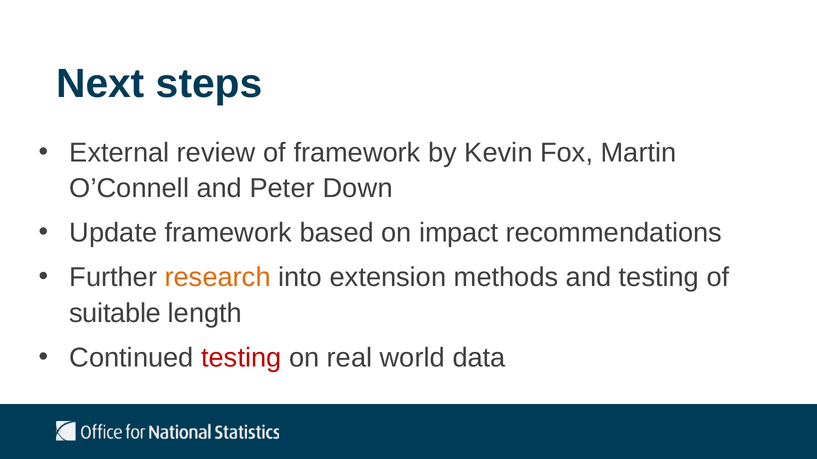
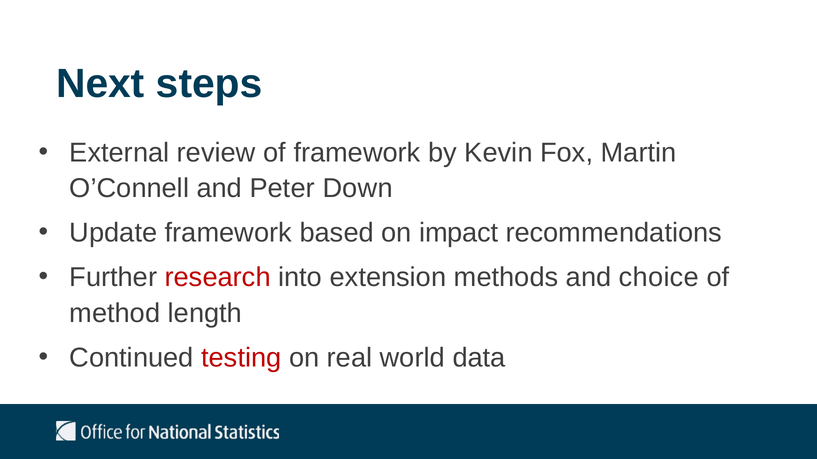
research colour: orange -> red (218, 278)
and testing: testing -> choice (659, 278)
suitable: suitable -> method (115, 314)
